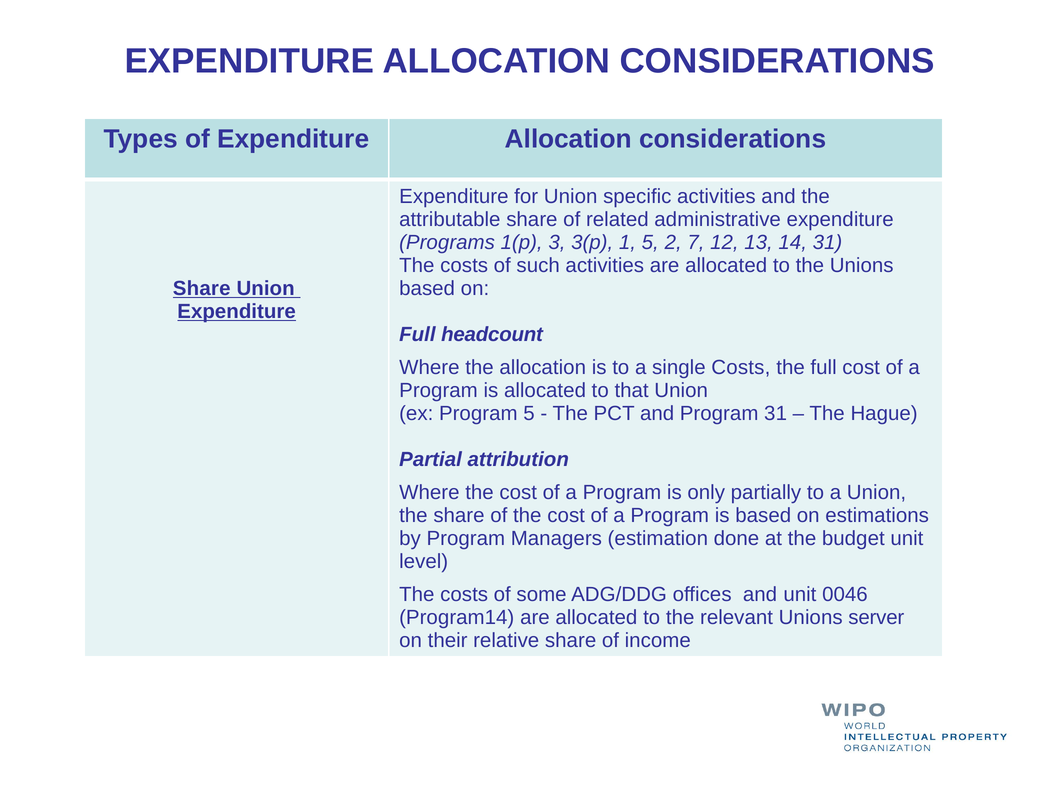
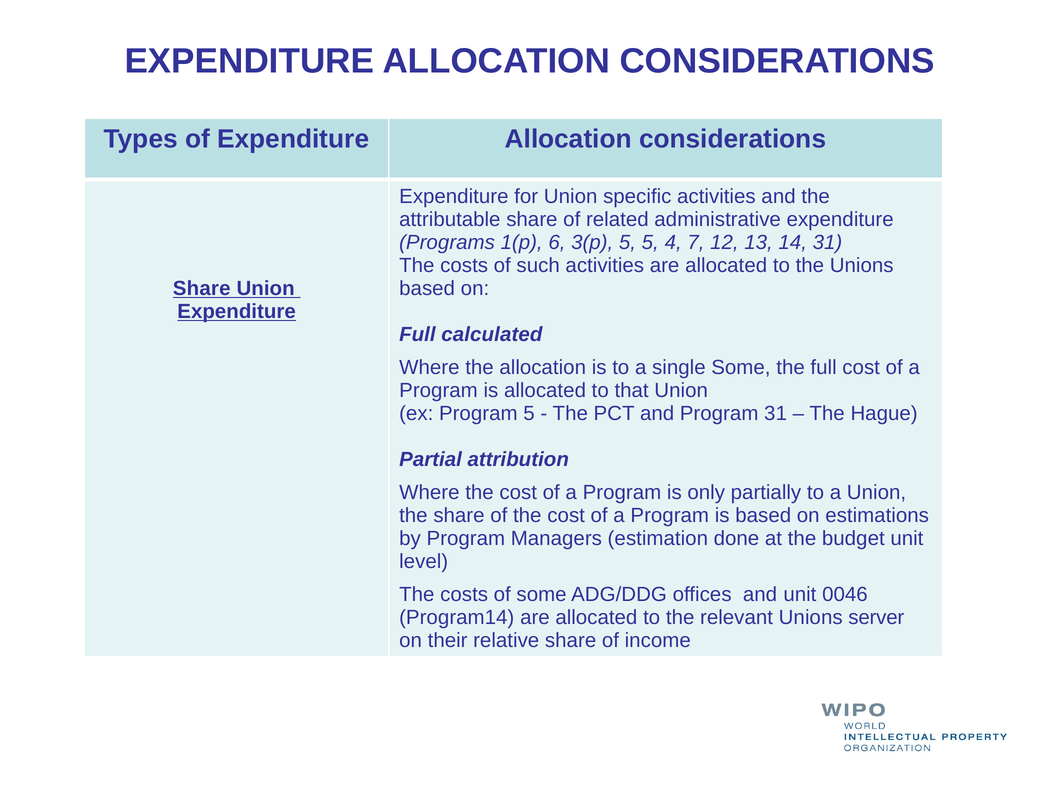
3: 3 -> 6 (557, 242)
3(p 1: 1 -> 5 (627, 242)
2: 2 -> 4 (673, 242)
headcount: headcount -> calculated (492, 334)
single Costs: Costs -> Some (741, 367)
